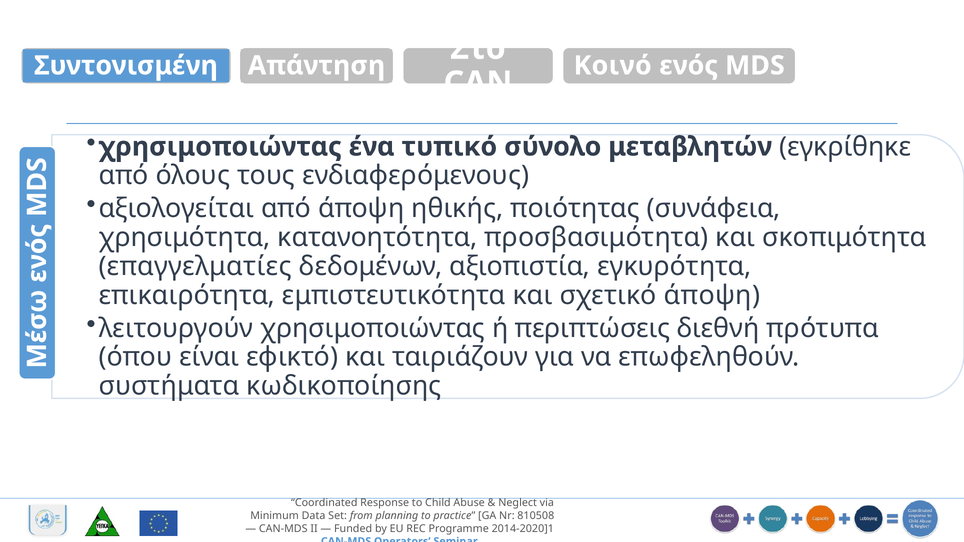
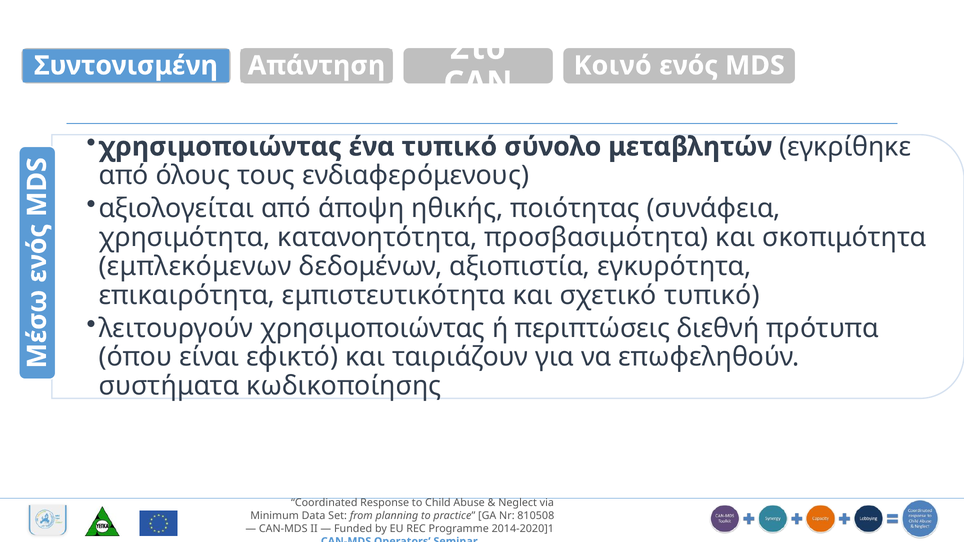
επαγγελματίες: επαγγελματίες -> εμπλεκόμενων (195, 267)
σχετικό άποψη: άποψη -> τυπικό (712, 295)
